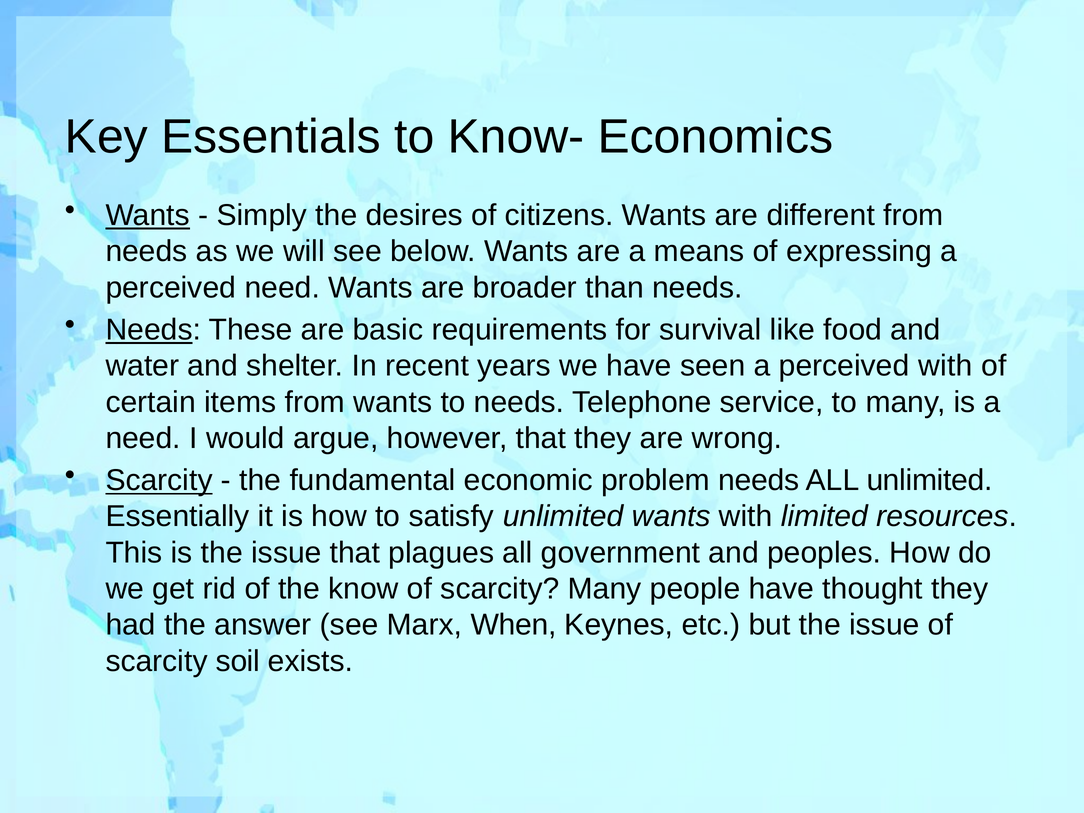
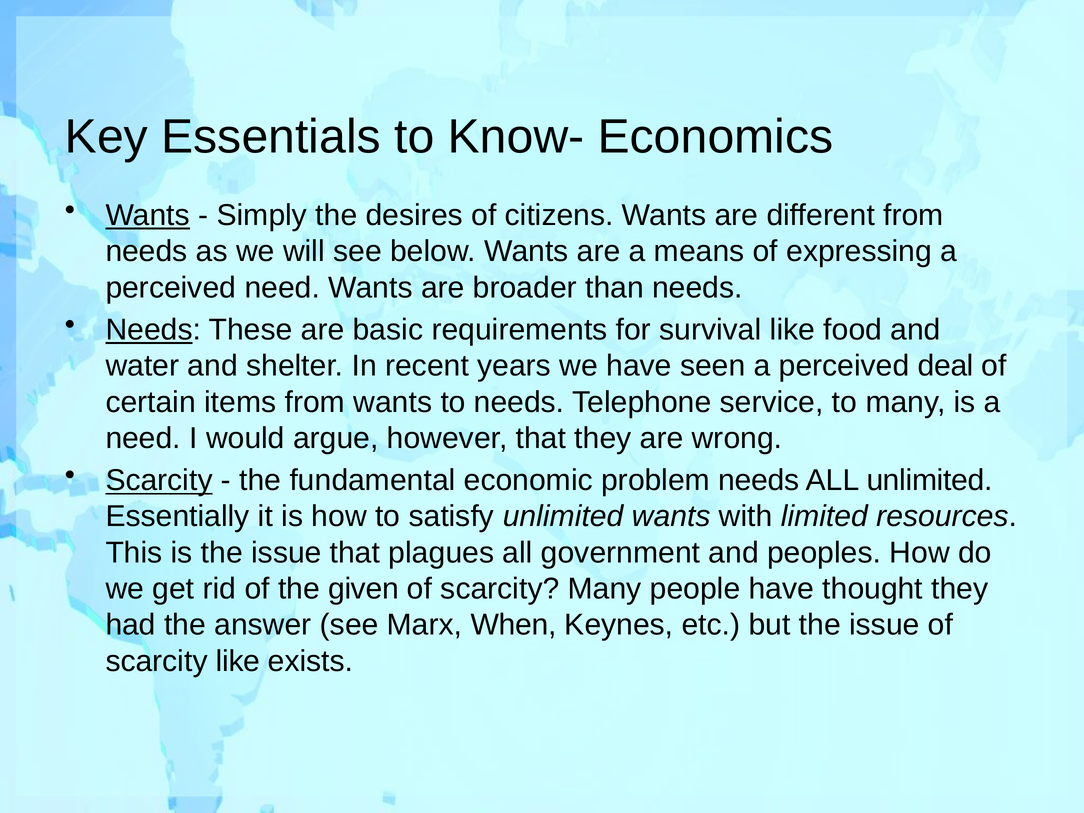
perceived with: with -> deal (946, 366)
know: know -> given (364, 589)
scarcity soil: soil -> like (238, 661)
